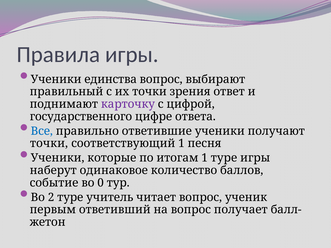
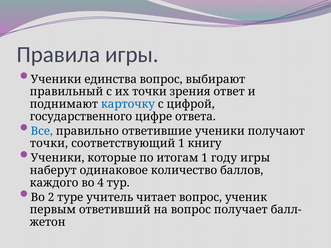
карточку colour: purple -> blue (128, 104)
песня: песня -> книгу (205, 144)
1 туре: туре -> году (224, 158)
событие: событие -> каждого (54, 183)
0: 0 -> 4 (101, 183)
